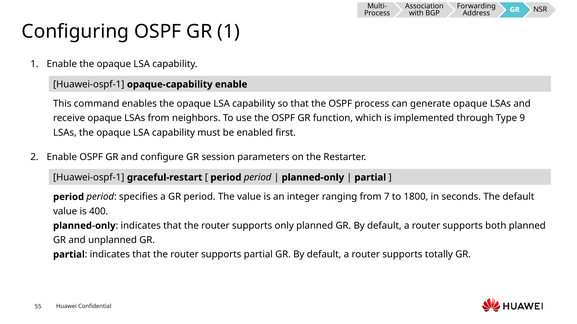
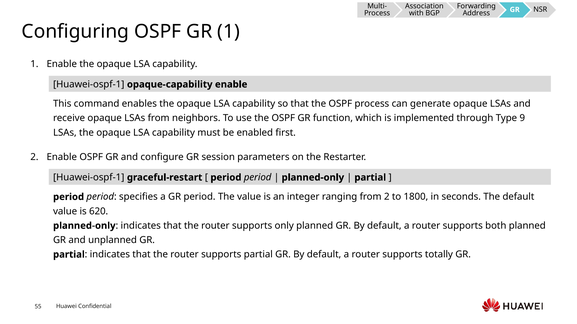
from 7: 7 -> 2 (387, 197)
400: 400 -> 620 (99, 212)
